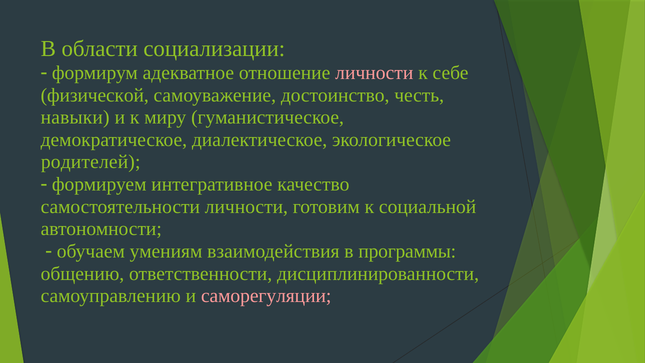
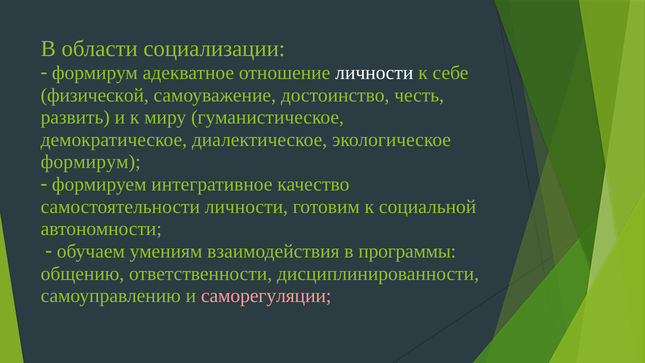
личности colour: pink -> white (374, 73)
навыки: навыки -> развить (75, 117)
родителей: родителей -> формирум (91, 162)
